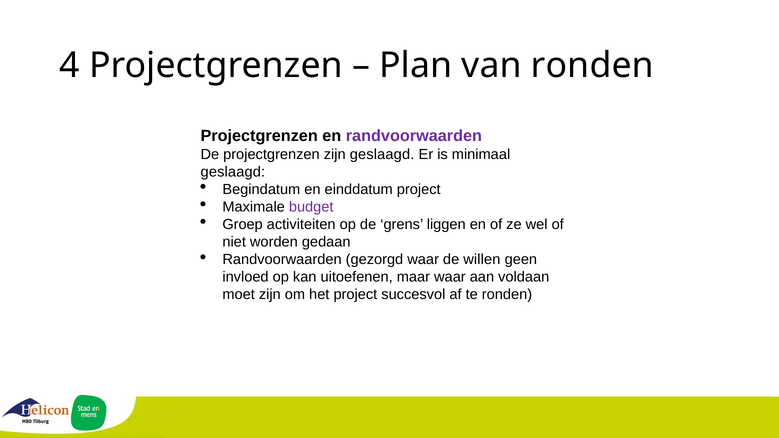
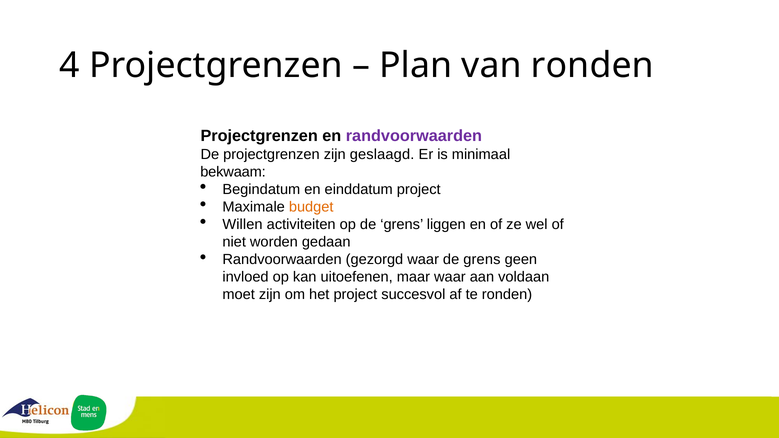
geslaagd: geslaagd -> bekwaam (233, 172)
budget colour: purple -> orange (311, 207)
Groep: Groep -> Willen (243, 225)
waar de willen: willen -> grens (482, 260)
